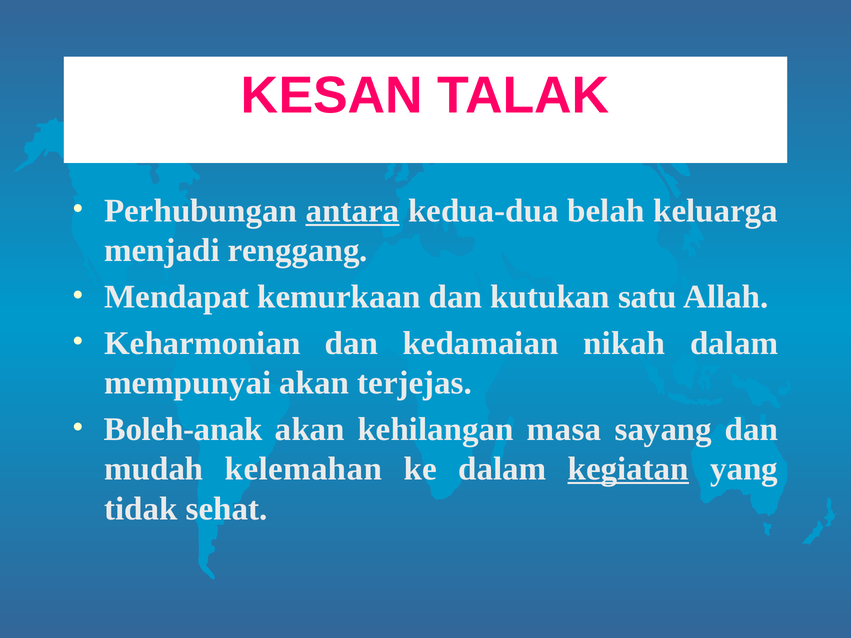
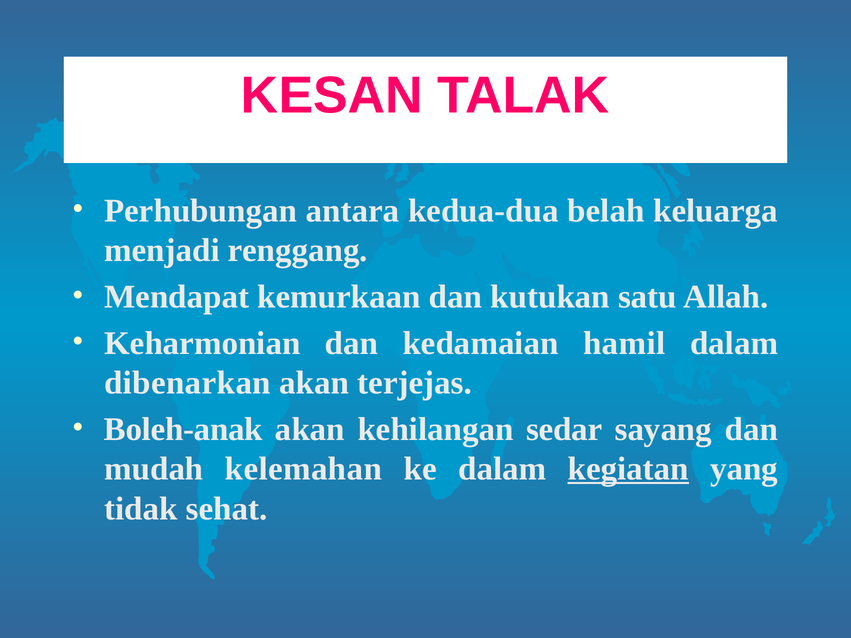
antara underline: present -> none (353, 211)
nikah: nikah -> hamil (624, 343)
mempunyai: mempunyai -> dibenarkan (188, 383)
masa: masa -> sedar (564, 429)
